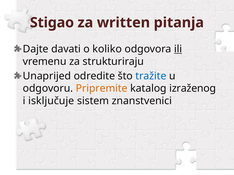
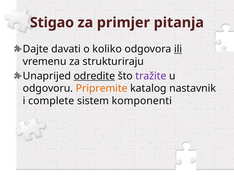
written: written -> primjer (123, 23)
odredite underline: none -> present (94, 76)
tražite colour: blue -> purple (151, 76)
izraženog: izraženog -> nastavnik (193, 89)
isključuje: isključuje -> complete (51, 101)
znanstvenici: znanstvenici -> komponenti (142, 101)
